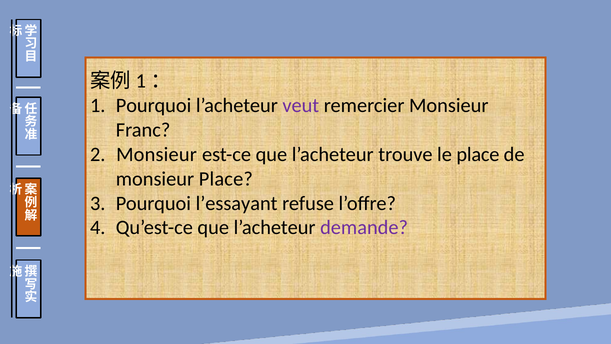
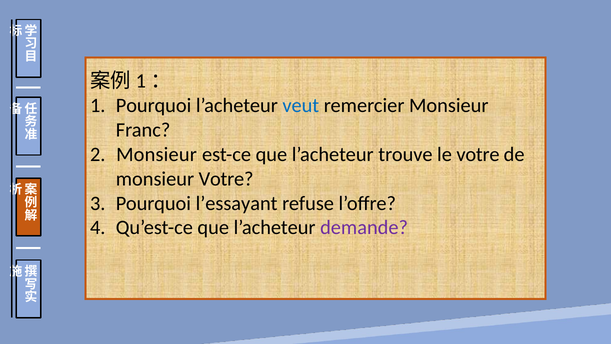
veut colour: purple -> blue (301, 105)
le place: place -> votre (478, 154)
monsieur Place: Place -> Votre (226, 179)
